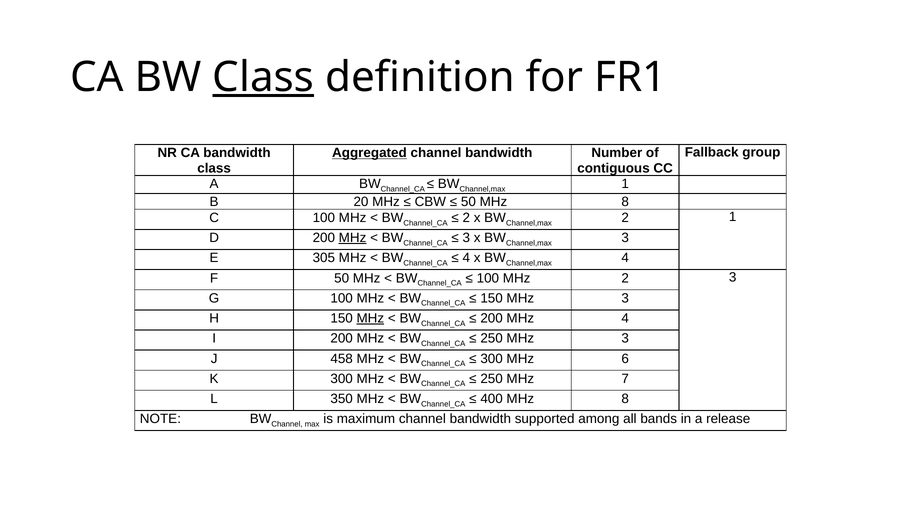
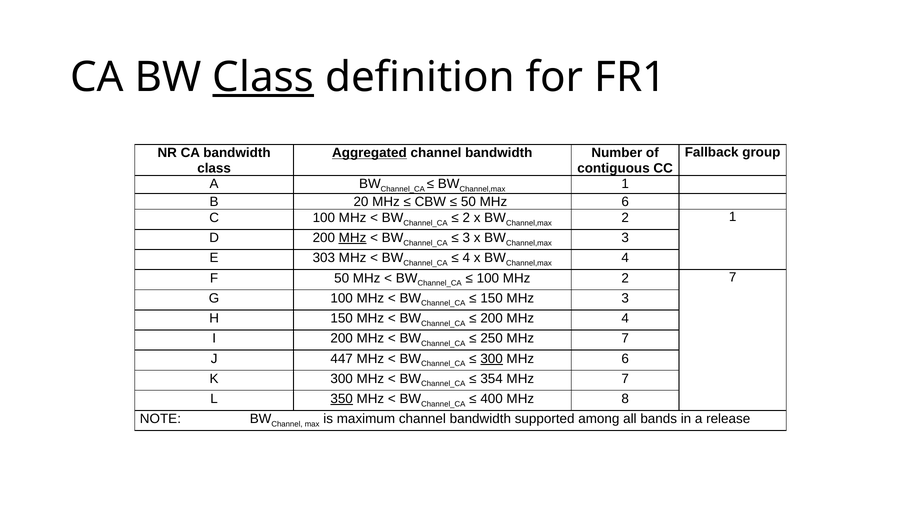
50 MHz 8: 8 -> 6 (625, 202)
305: 305 -> 303 (324, 258)
2 3: 3 -> 7 (733, 277)
MHz underline: present -> none (370, 318)
250 MHz 3: 3 -> 7 (625, 338)
458: 458 -> 447 (342, 359)
300 underline: none -> present (492, 359)
250: 250 -> 354 (492, 379)
350 underline: none -> present (342, 399)
